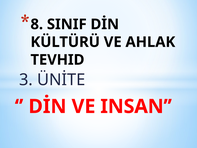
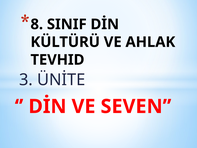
INSAN: INSAN -> SEVEN (136, 106)
